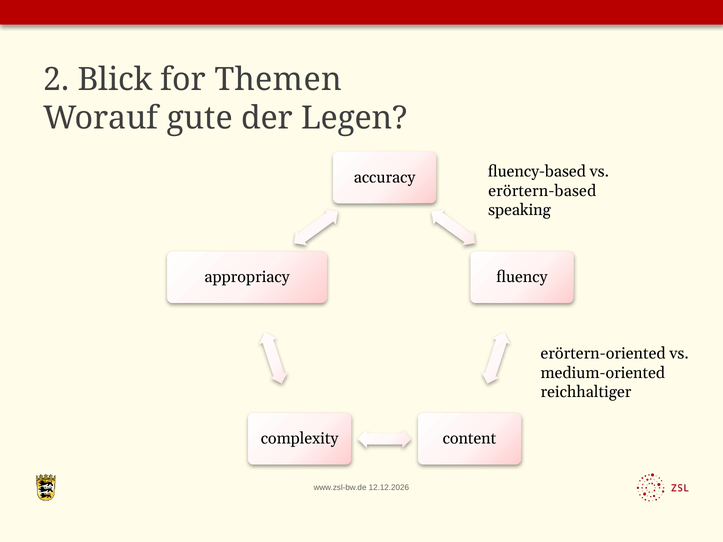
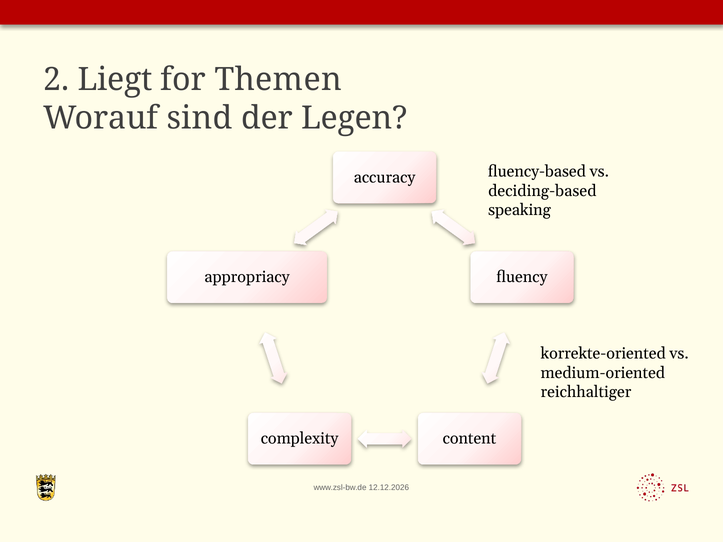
Blick: Blick -> Liegt (115, 80)
gute: gute -> sind (200, 118)
erörtern-based: erörtern-based -> deciding-based (542, 191)
erörtern-oriented: erörtern-oriented -> korrekte-oriented (603, 354)
